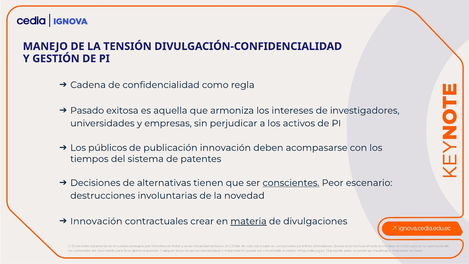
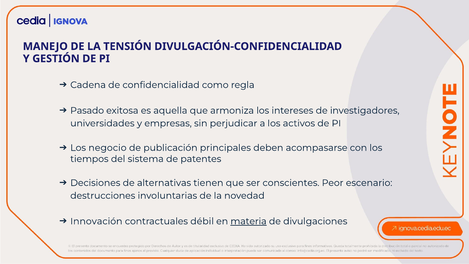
públicos: públicos -> negocio (107, 148)
publicación innovación: innovación -> principales (225, 148)
conscientes underline: present -> none (291, 183)
crear: crear -> débil (202, 221)
